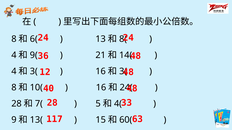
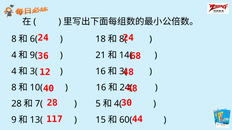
13: 13 -> 18 (101, 39)
36 48: 48 -> 68 (136, 56)
33: 33 -> 30 (127, 103)
63: 63 -> 44 (137, 120)
